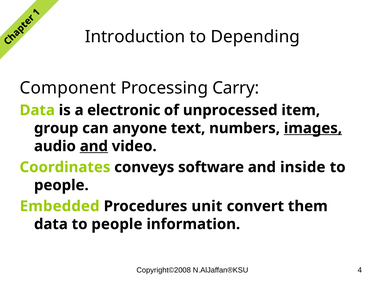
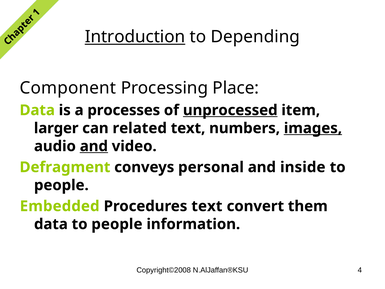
Introduction underline: none -> present (135, 37)
Carry: Carry -> Place (236, 88)
electronic: electronic -> processes (124, 110)
unprocessed underline: none -> present (230, 110)
group: group -> larger (56, 128)
anyone: anyone -> related (140, 128)
Coordinates: Coordinates -> Defragment (65, 167)
software: software -> personal (211, 167)
Procedures unit: unit -> text (207, 206)
